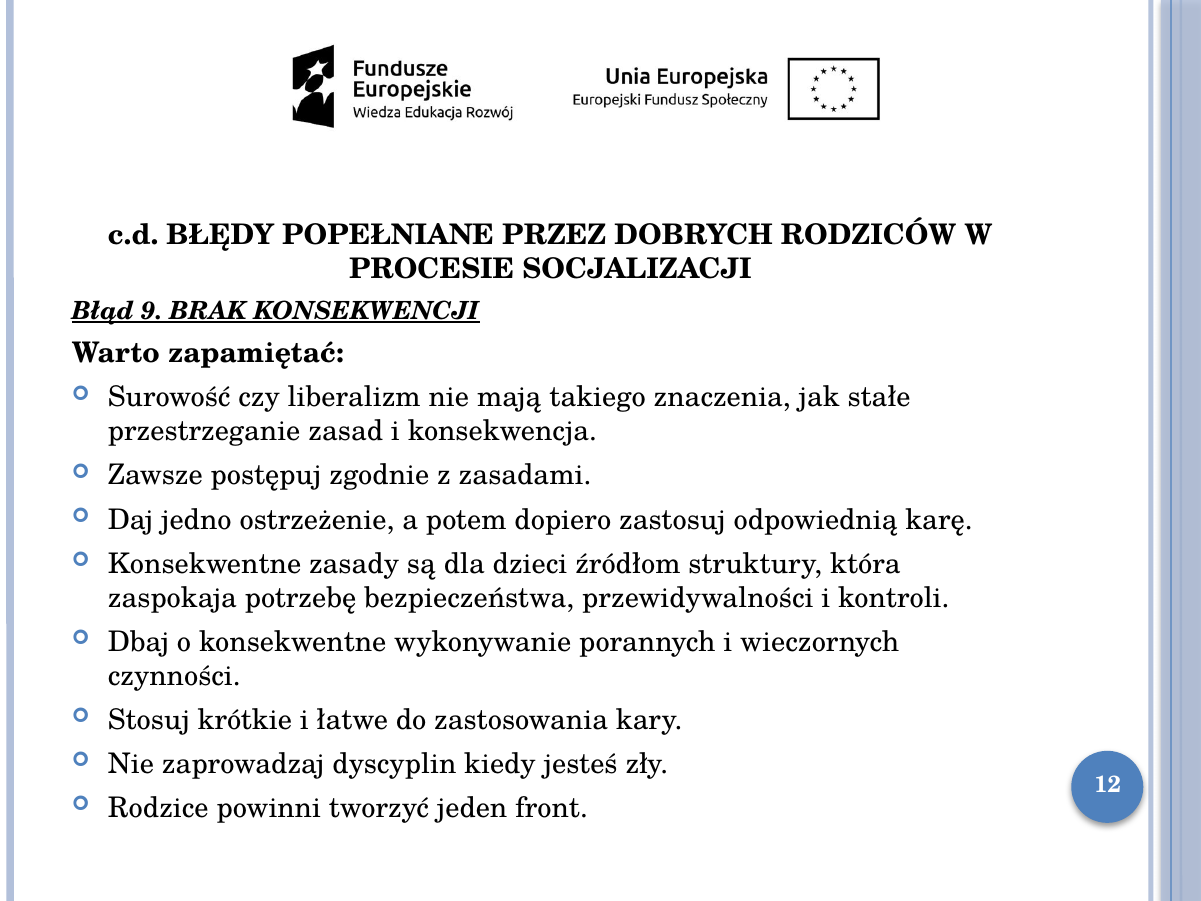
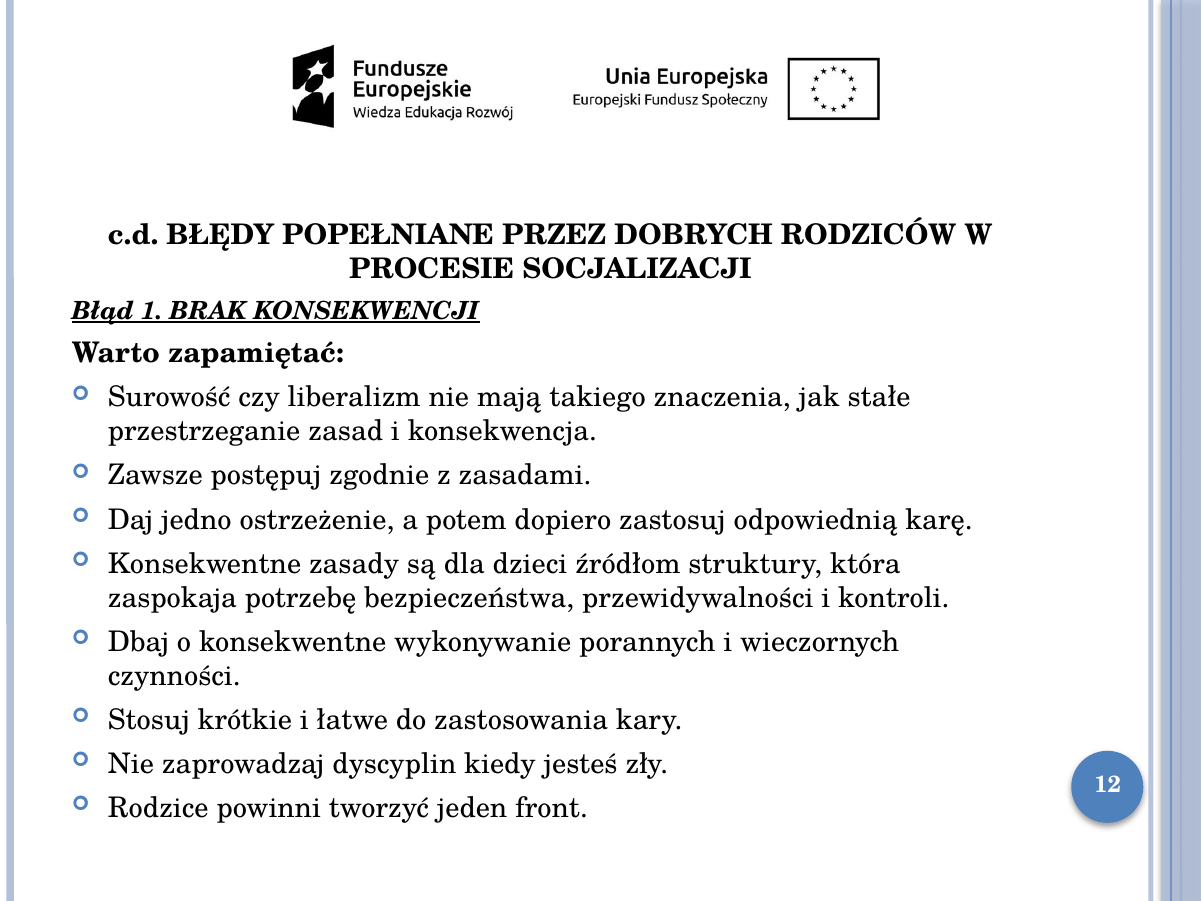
9: 9 -> 1 (152, 311)
